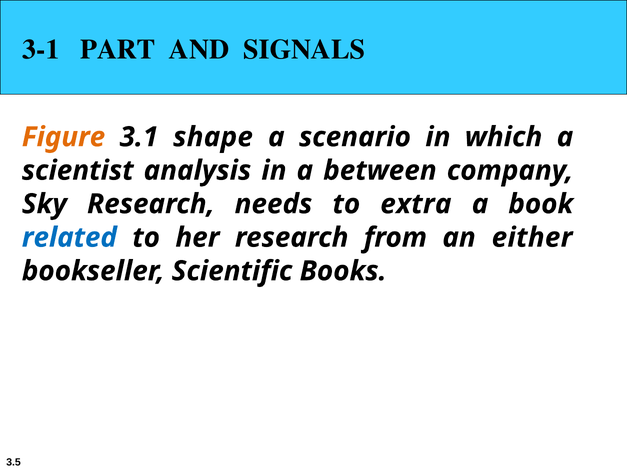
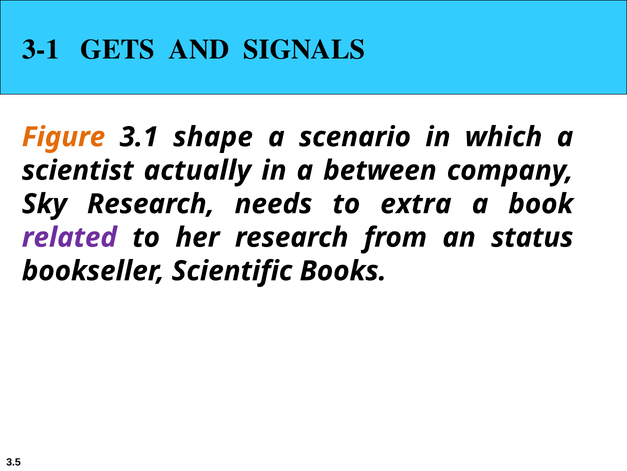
PART: PART -> GETS (118, 50)
analysis: analysis -> actually (197, 170)
related colour: blue -> purple (69, 237)
either: either -> status (532, 237)
